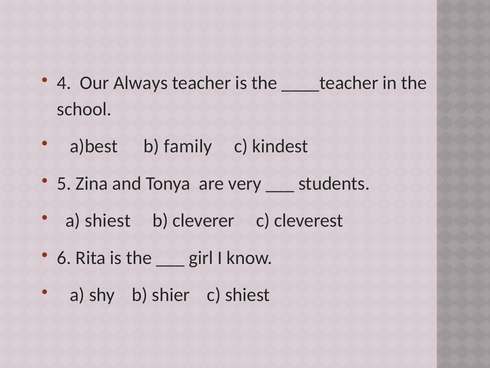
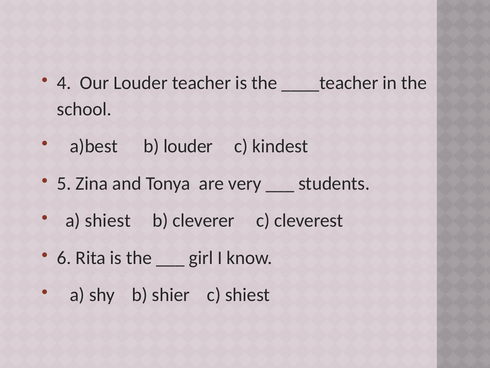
Our Always: Always -> Louder (141, 83)
b family: family -> louder (188, 146)
